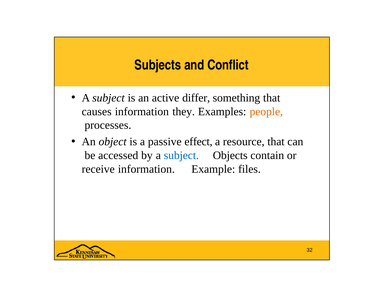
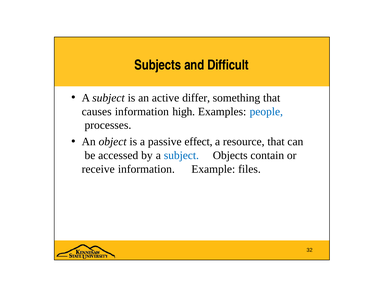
Conflict: Conflict -> Difficult (228, 65)
they: they -> high (184, 111)
people colour: orange -> blue (266, 111)
